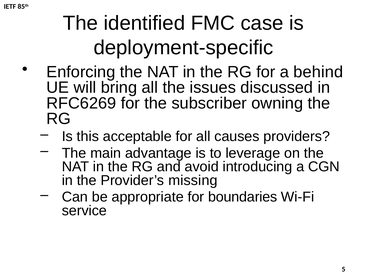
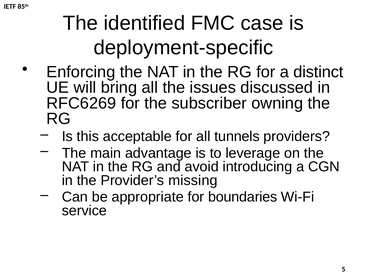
behind: behind -> distinct (318, 72)
causes: causes -> tunnels (237, 137)
